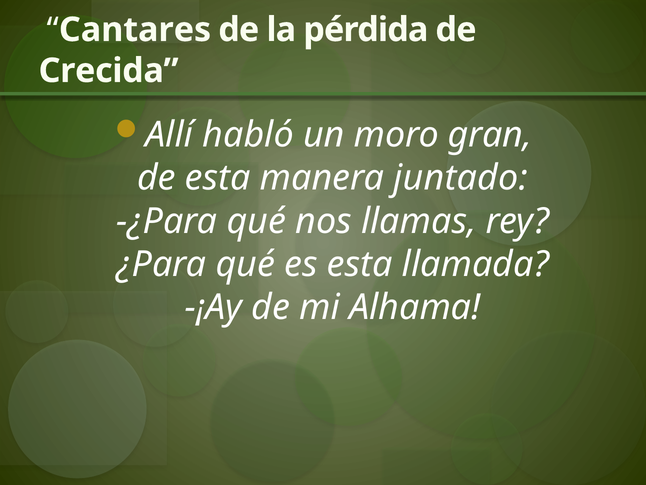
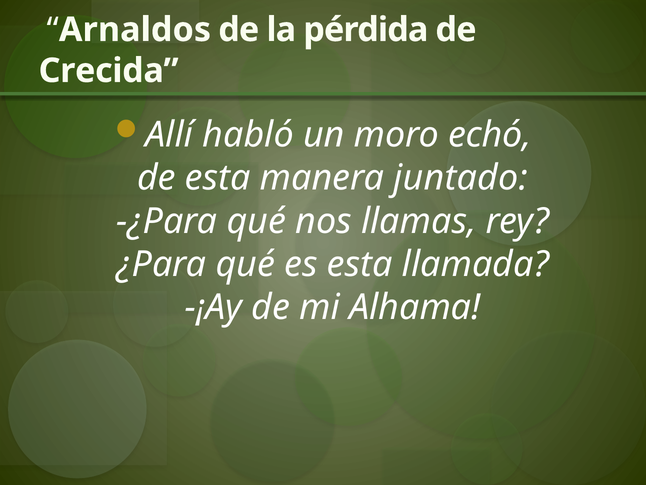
Cantares: Cantares -> Arnaldos (135, 30)
gran: gran -> echó (490, 135)
